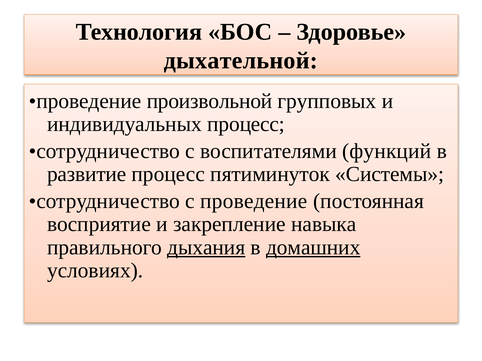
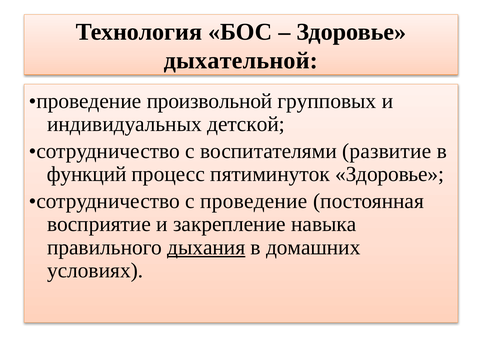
индивидуальных процесс: процесс -> детской (246, 124)
функций: функций -> развитие (387, 151)
развитие: развитие -> функций (87, 174)
пятиминуток Системы: Системы -> Здоровье (390, 174)
домашних underline: present -> none (313, 248)
